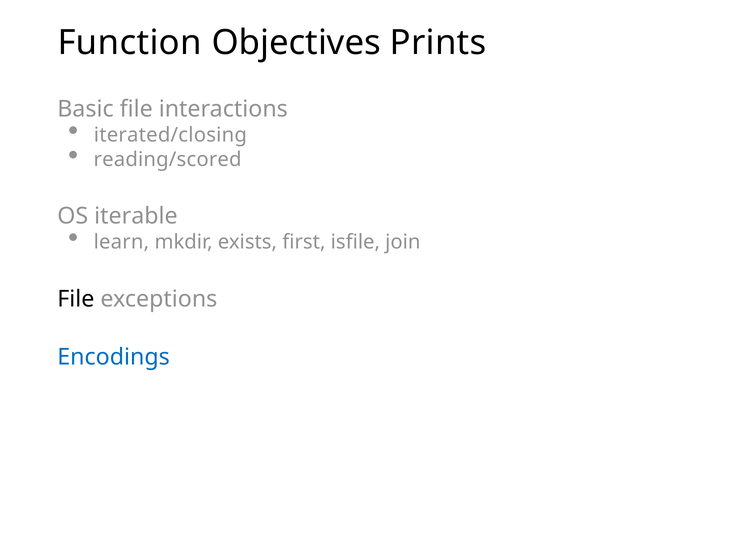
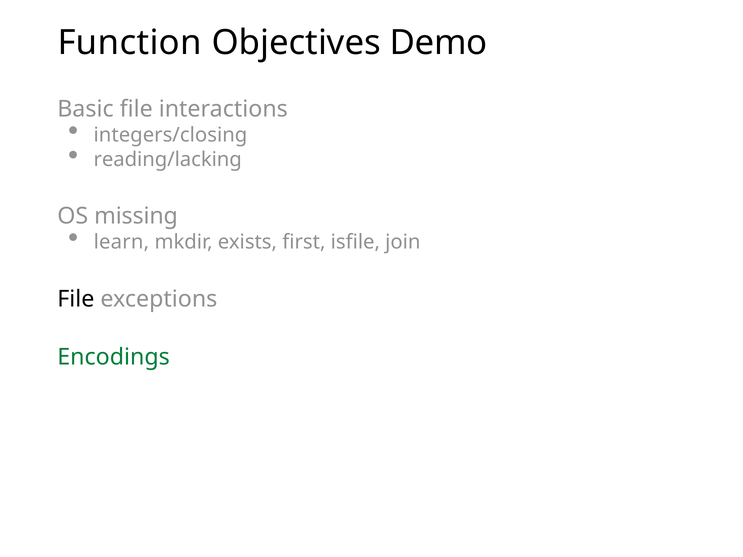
Prints: Prints -> Demo (438, 43)
iterated/closing: iterated/closing -> integers/closing (170, 135)
reading/scored: reading/scored -> reading/lacking (168, 160)
iterable: iterable -> missing (136, 216)
Encodings colour: blue -> green (114, 357)
